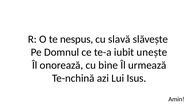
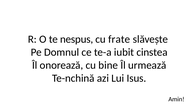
slavă: slavă -> frate (119, 39)
unește: unește -> cinstea (152, 52)
